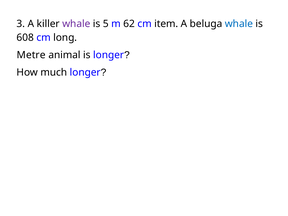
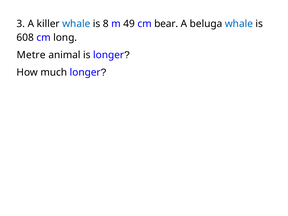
whale colour: purple -> blue (76, 24)
5: 5 -> 8 (106, 24)
62: 62 -> 49 (129, 24)
item: item -> bear (166, 24)
